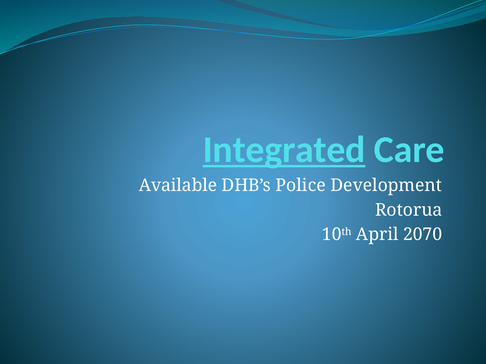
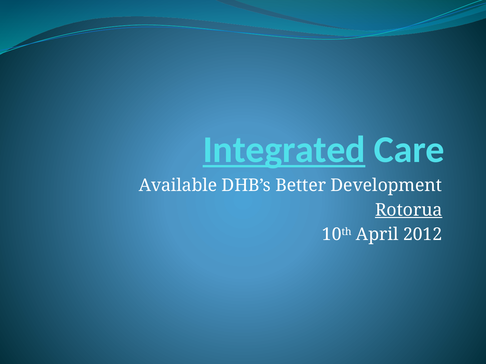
Police: Police -> Better (301, 186)
Rotorua underline: none -> present (409, 210)
2070: 2070 -> 2012 (423, 235)
